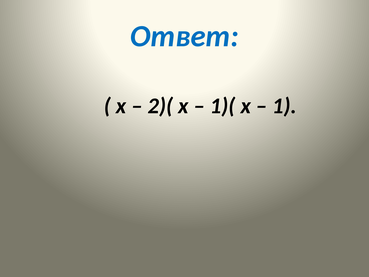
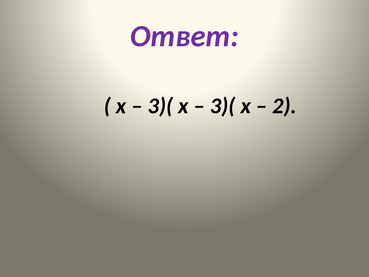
Ответ colour: blue -> purple (184, 36)
2)(: 2)( -> 3)( (160, 106)
1)(: 1)( -> 3)( (223, 106)
1: 1 -> 2 (284, 106)
